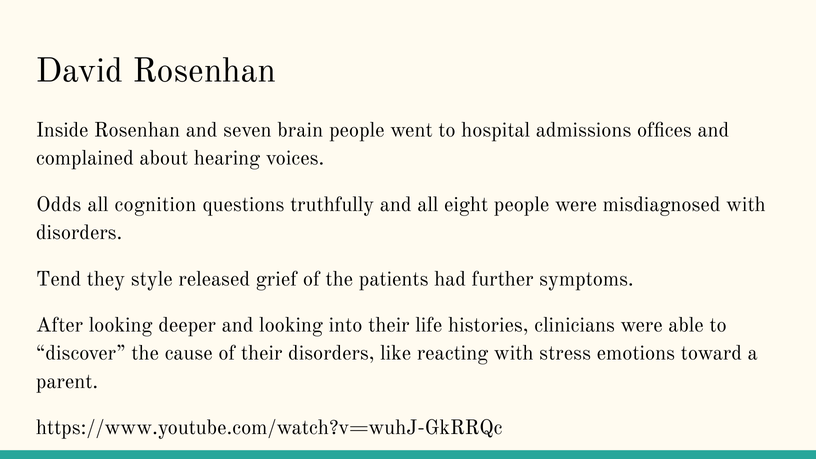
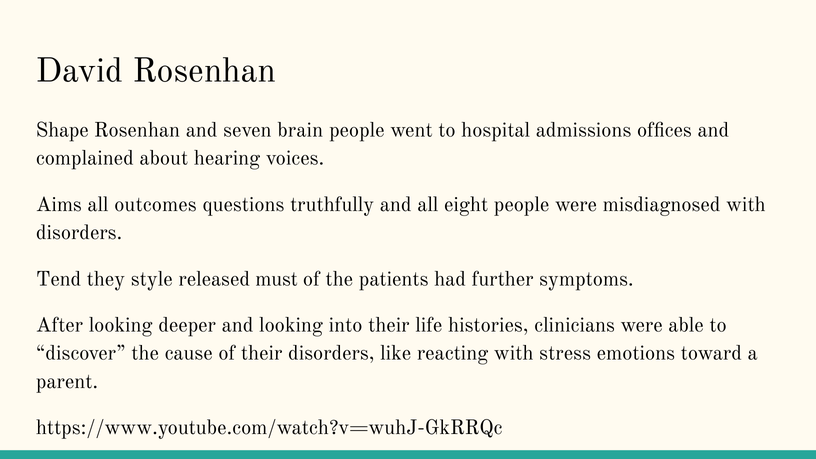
Inside: Inside -> Shape (62, 130)
Odds: Odds -> Aims (59, 204)
cognition: cognition -> outcomes (155, 204)
grief: grief -> must (277, 279)
